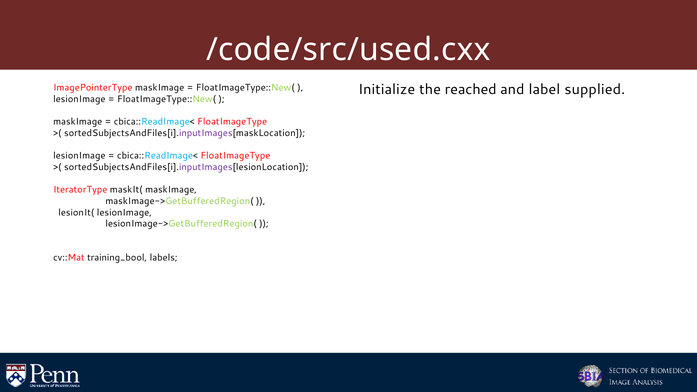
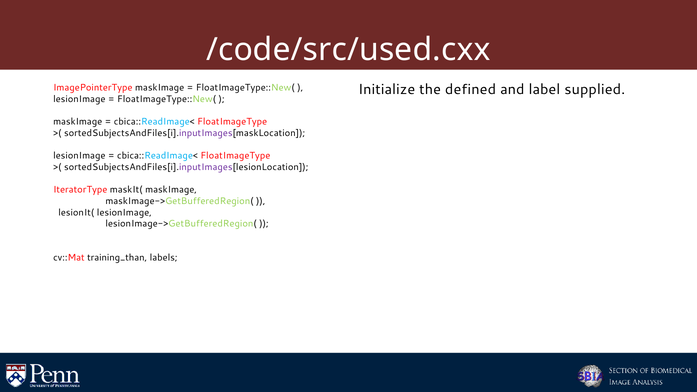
reached: reached -> defined (471, 89)
training_bool: training_bool -> training_than (117, 258)
